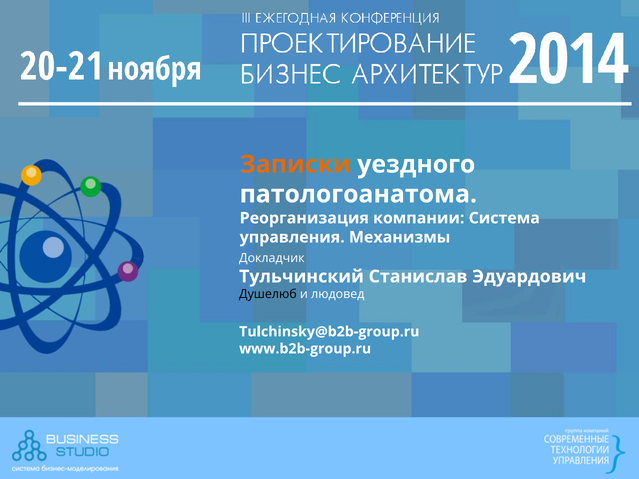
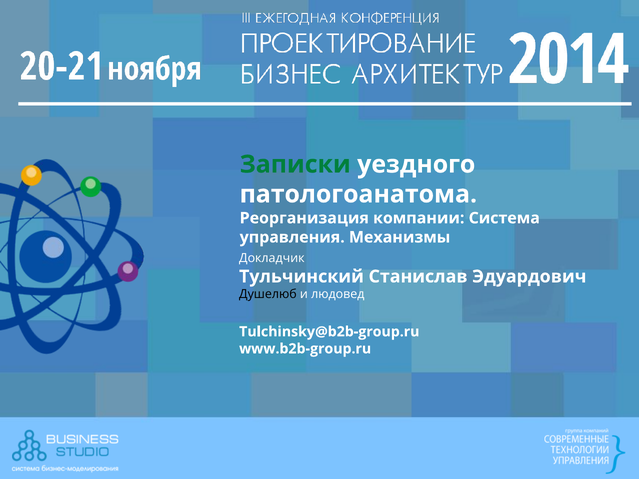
Записки colour: orange -> green (295, 164)
